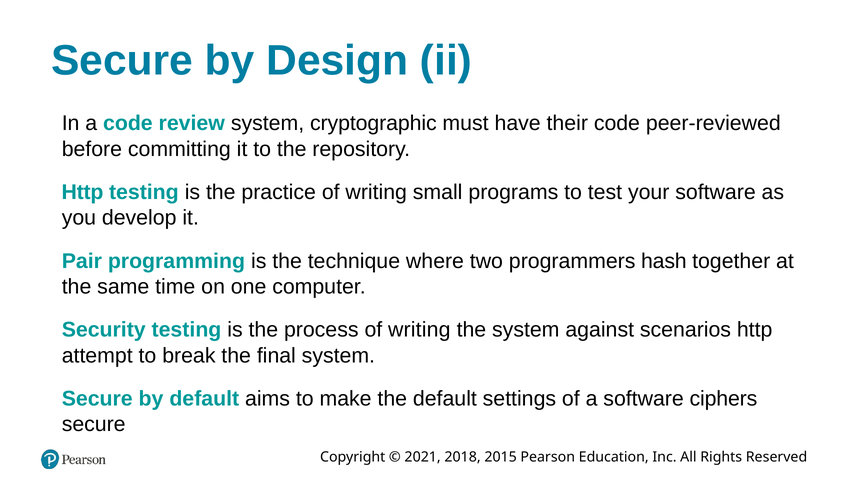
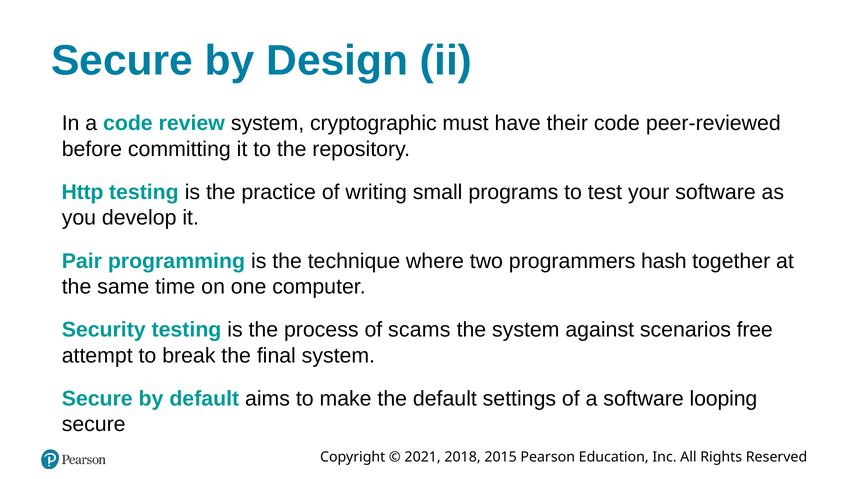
process of writing: writing -> scams (419, 330)
scenarios http: http -> free (755, 330)
ciphers: ciphers -> looping (723, 399)
